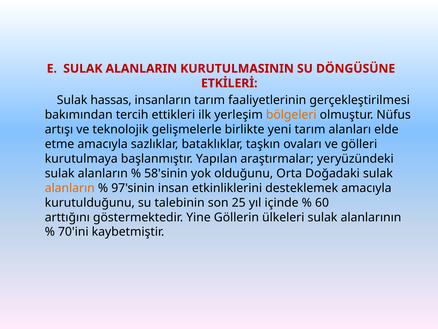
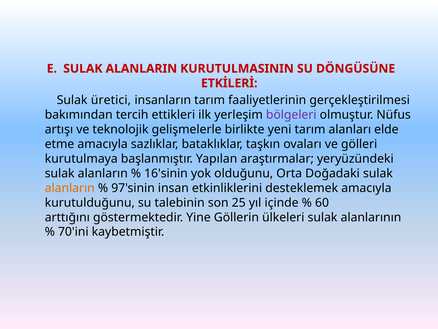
hassas: hassas -> üretici (111, 100)
bölgeleri colour: orange -> purple (291, 115)
58'sinin: 58'sinin -> 16'sinin (166, 173)
